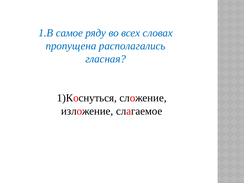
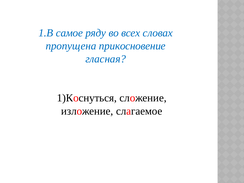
располагались: располагались -> прикосновение (132, 46)
